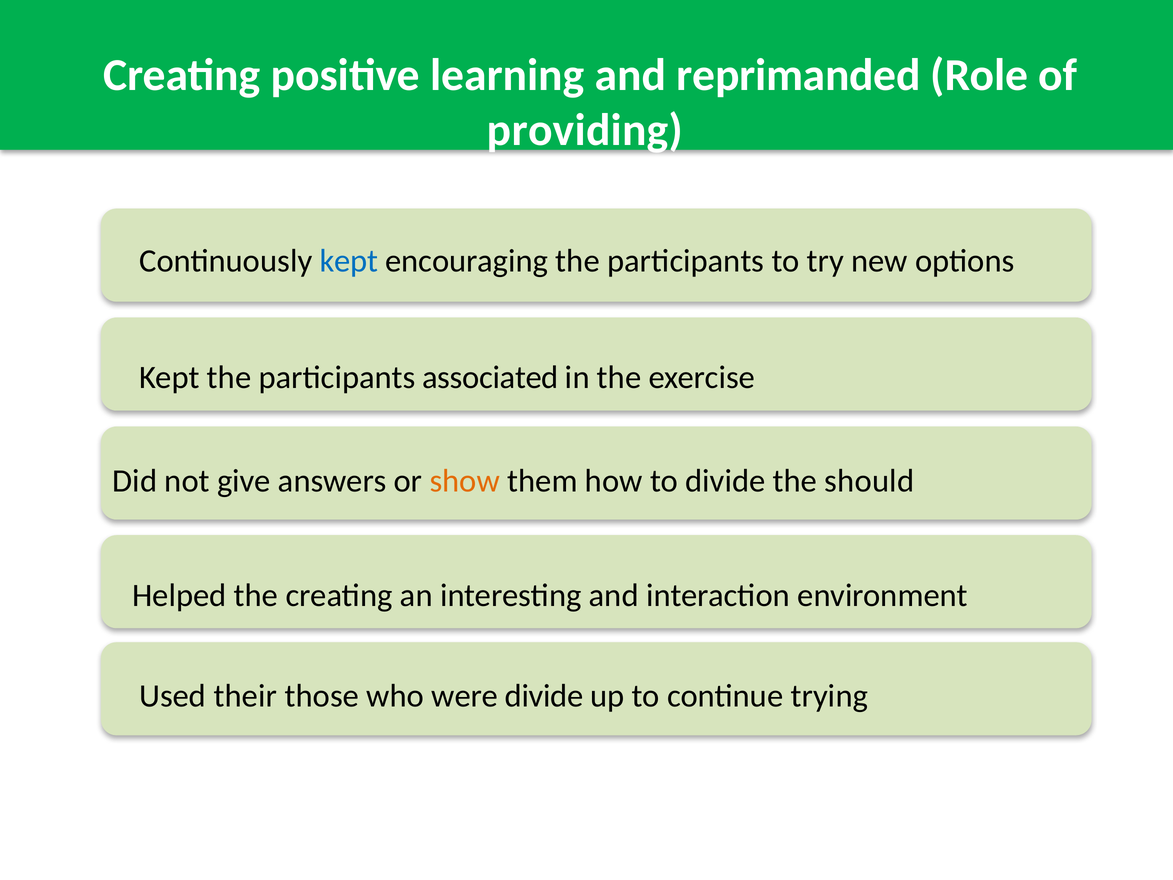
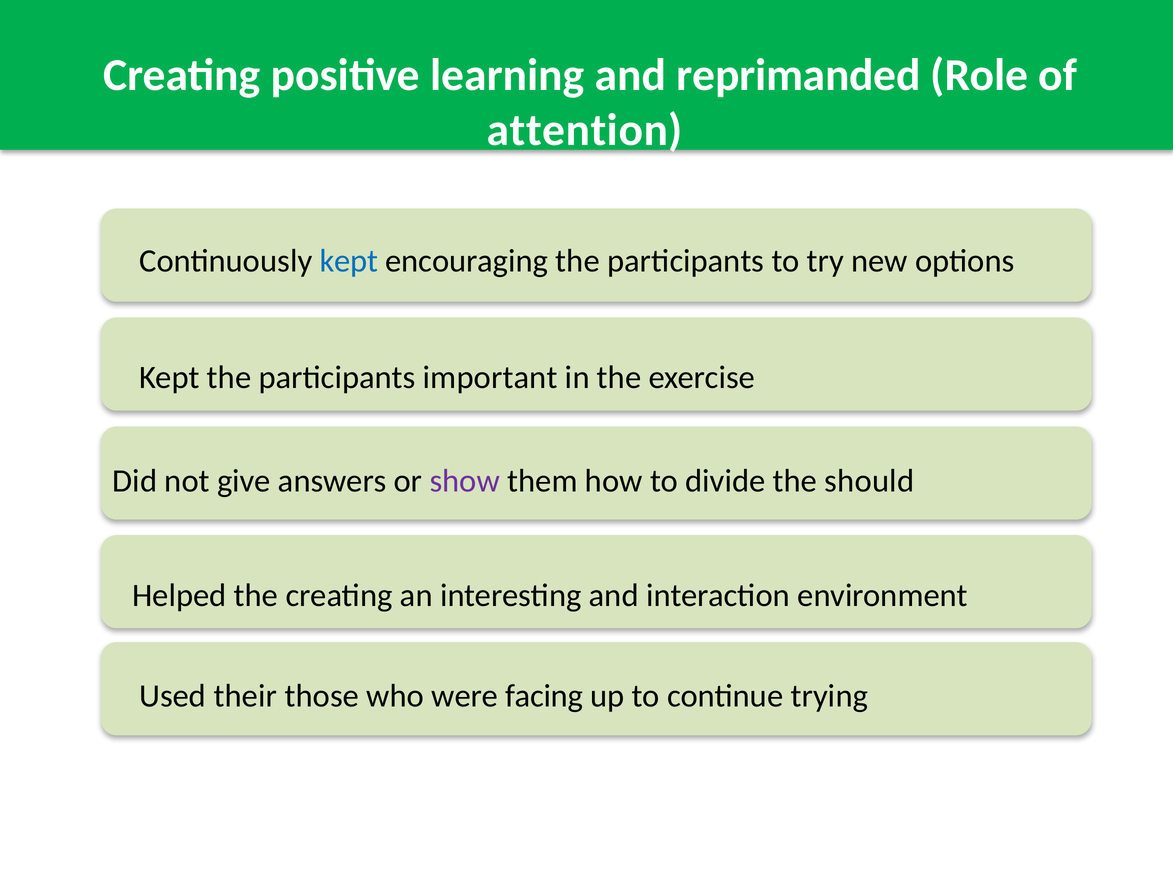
providing: providing -> attention (585, 130)
associated: associated -> important (490, 377)
show colour: orange -> purple (465, 481)
were divide: divide -> facing (544, 696)
